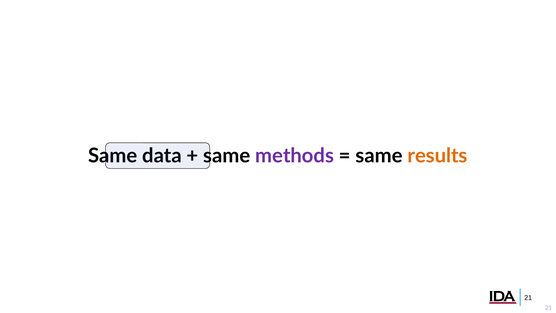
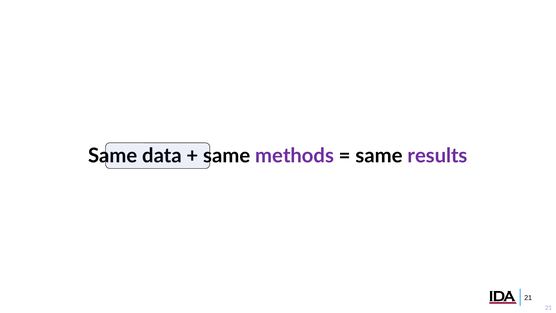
results colour: orange -> purple (438, 156)
